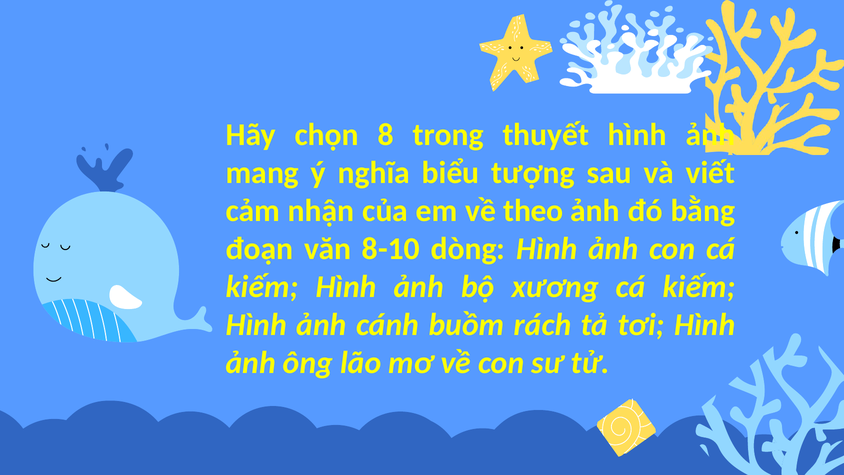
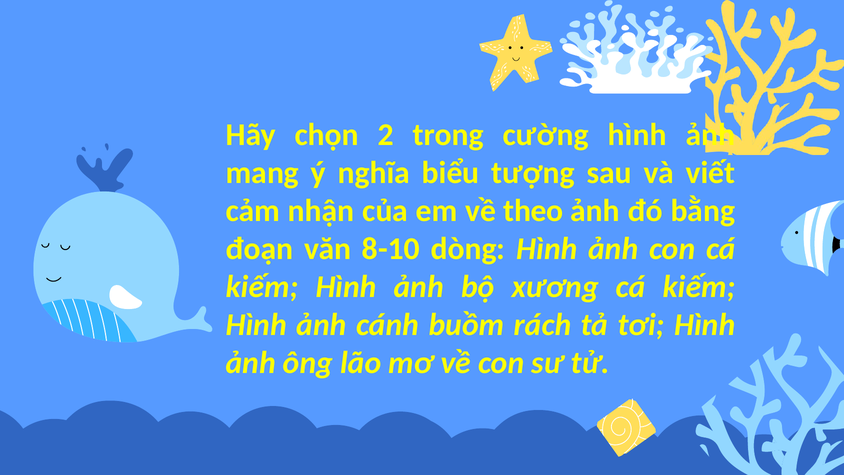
8: 8 -> 2 (386, 135)
thuyết: thuyết -> cường (546, 135)
